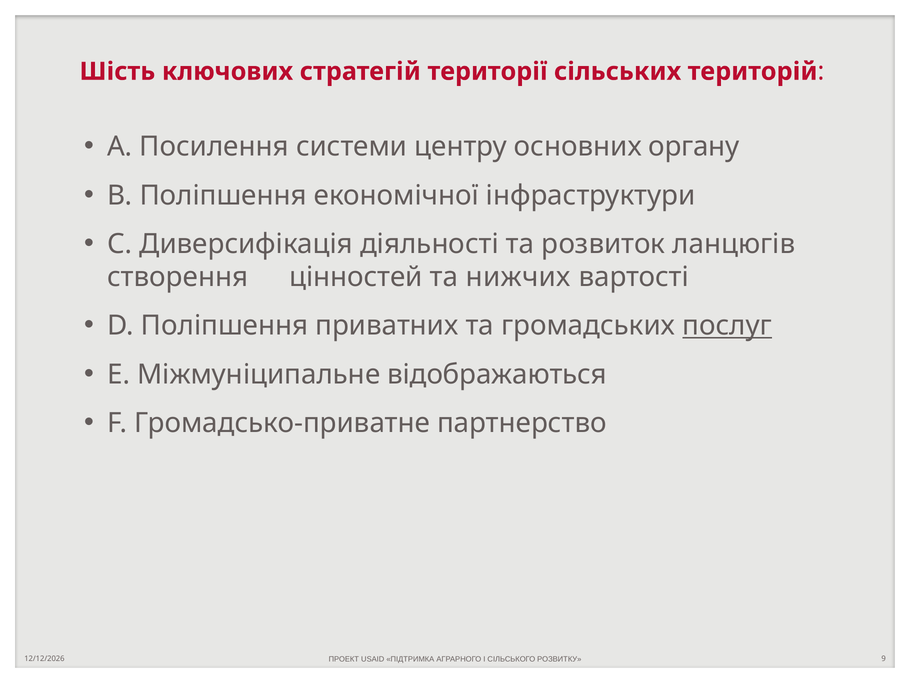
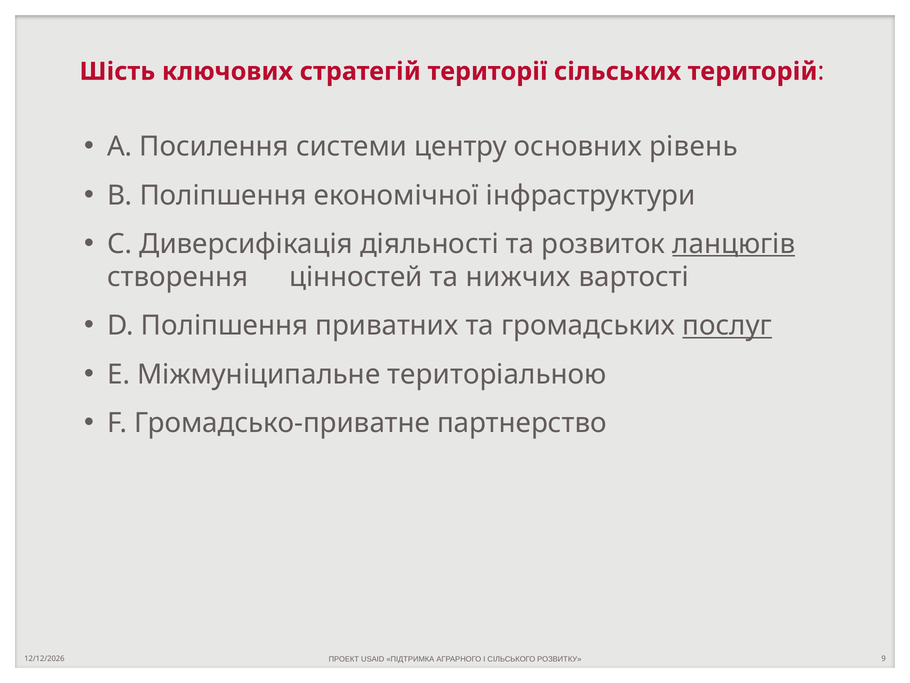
органу: органу -> рівень (694, 147)
ланцюгів underline: none -> present (734, 244)
відображаються: відображаються -> територіальною (497, 374)
